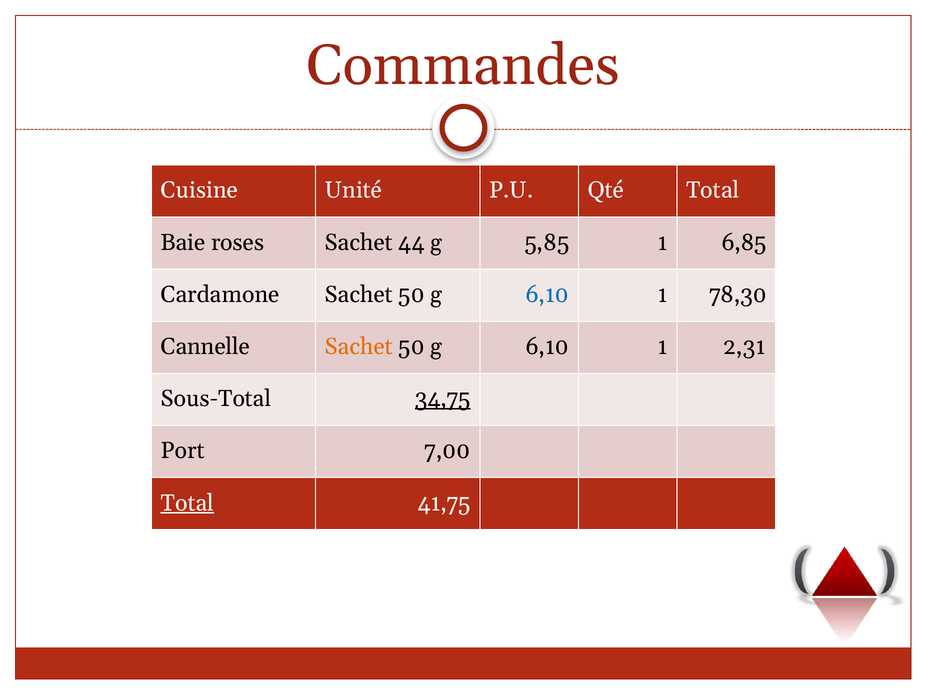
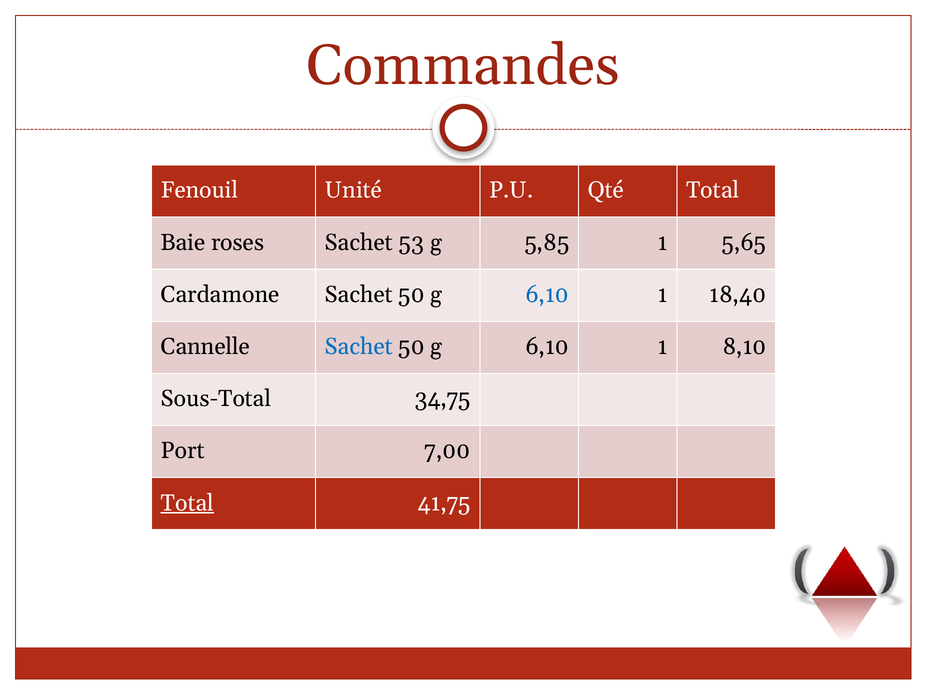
Cuisine: Cuisine -> Fenouil (199, 190)
44: 44 -> 53 (411, 242)
6,85: 6,85 -> 5,65 (744, 242)
78,30: 78,30 -> 18,40 (738, 295)
Sachet colour: orange -> blue (359, 347)
2,31: 2,31 -> 8,10 (745, 347)
34,75 underline: present -> none (443, 399)
